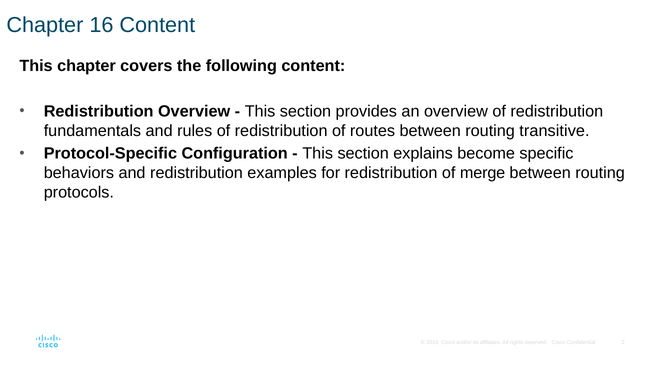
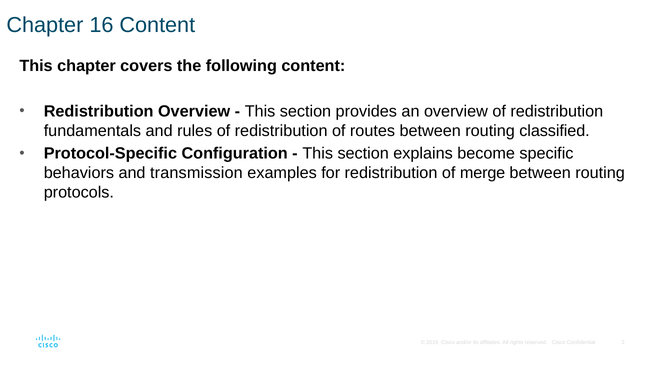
transitive: transitive -> classified (555, 131)
and redistribution: redistribution -> transmission (196, 173)
